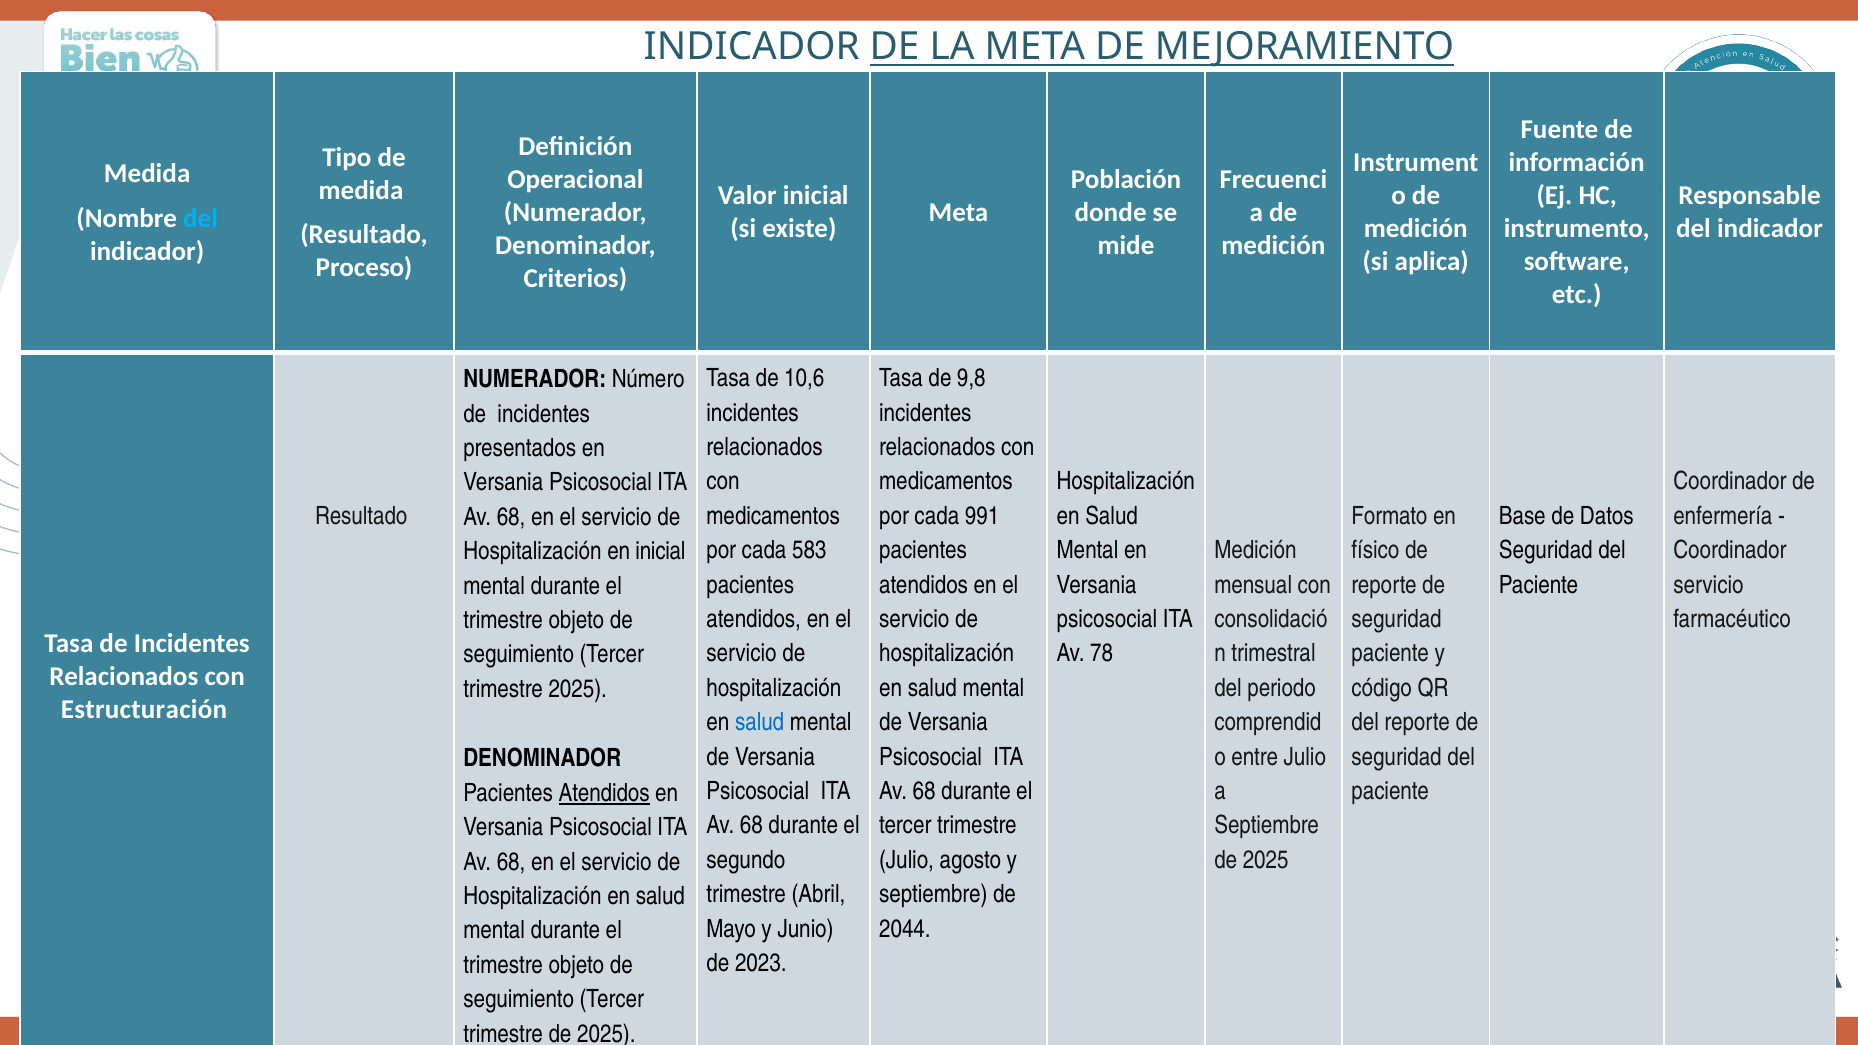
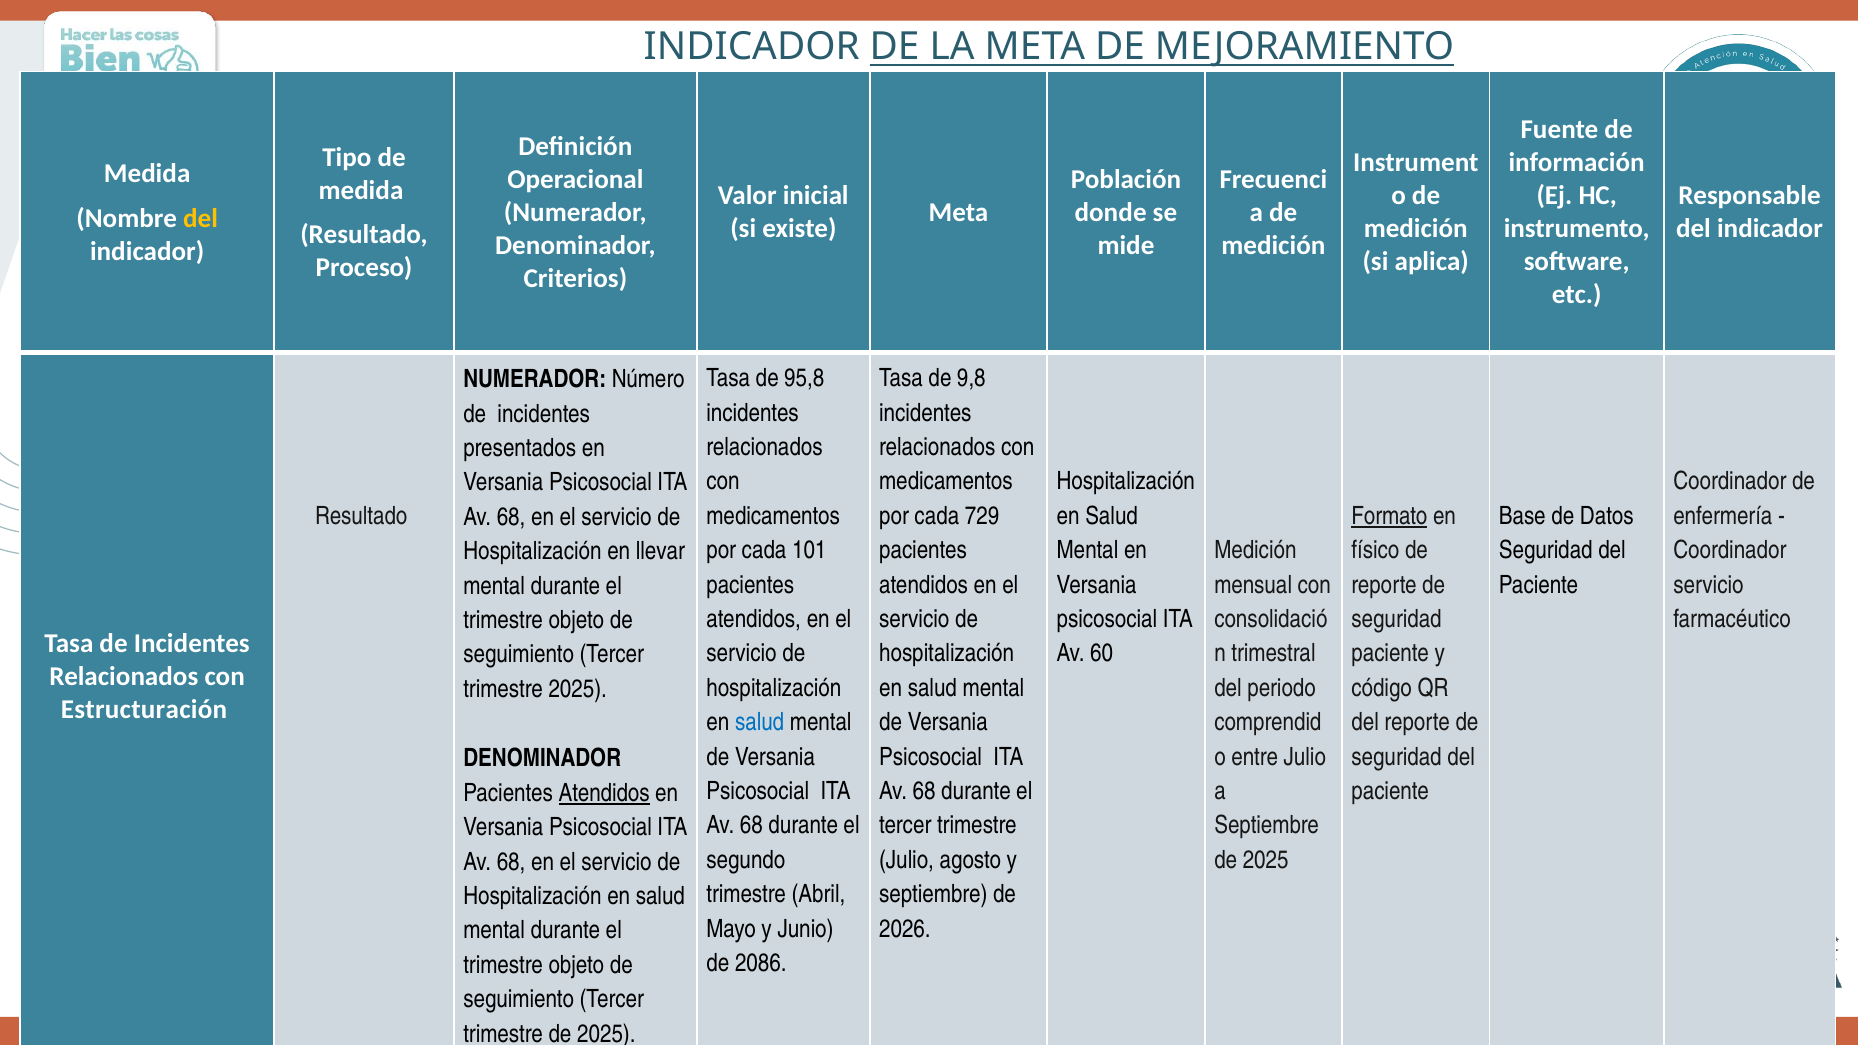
del colour: light blue -> yellow (201, 218)
10,6: 10,6 -> 95,8 (804, 379)
991: 991 -> 729 (982, 516)
Formato underline: none -> present (1389, 516)
583: 583 -> 101 (809, 551)
en inicial: inicial -> llevar (660, 551)
78: 78 -> 60 (1102, 654)
2044: 2044 -> 2026 (905, 929)
2023: 2023 -> 2086 (761, 963)
